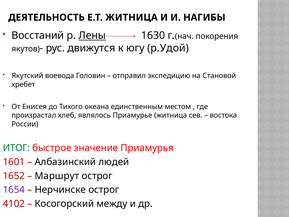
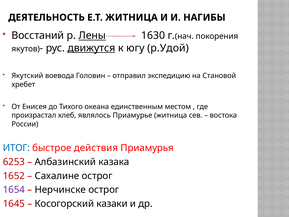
движутся underline: none -> present (91, 48)
ИТОГ colour: green -> blue (16, 148)
значение: значение -> действия (96, 148)
1601: 1601 -> 6253 (14, 162)
людей: людей -> казака (114, 162)
Маршрут: Маршрут -> Сахалине (57, 176)
4102: 4102 -> 1645 (14, 204)
между: между -> казаки (112, 204)
